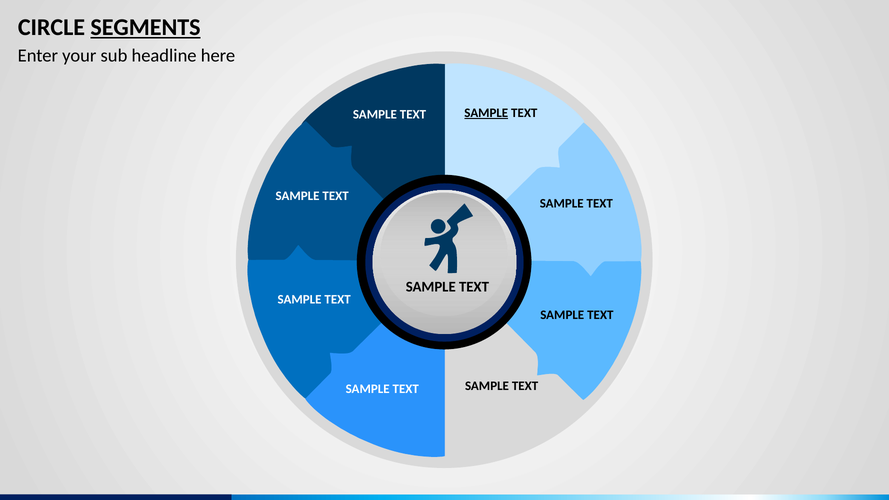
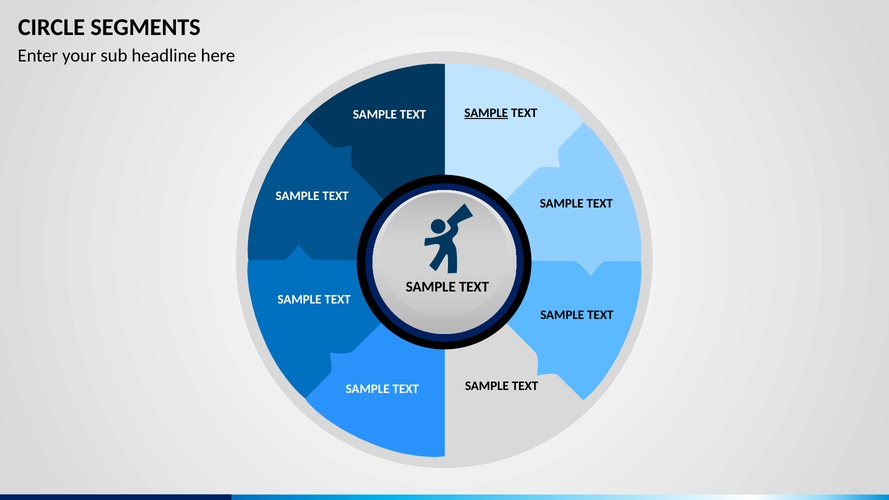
SEGMENTS underline: present -> none (146, 27)
